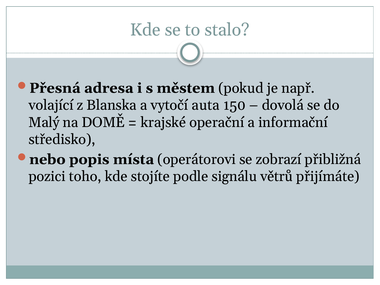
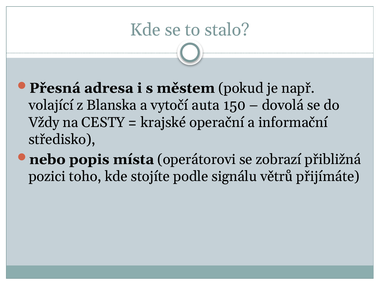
Malý: Malý -> Vždy (44, 122)
DOMĚ: DOMĚ -> CESTY (103, 122)
